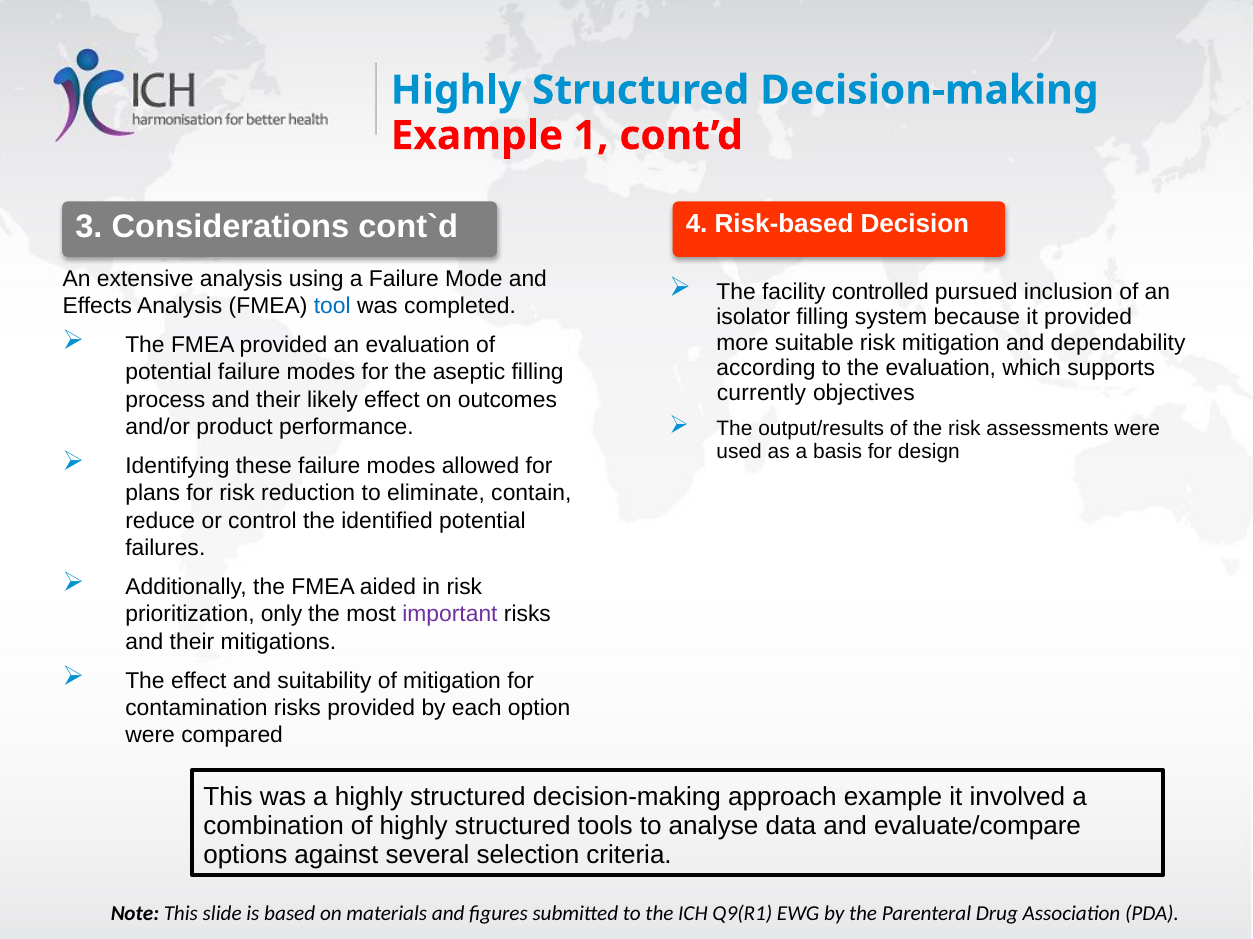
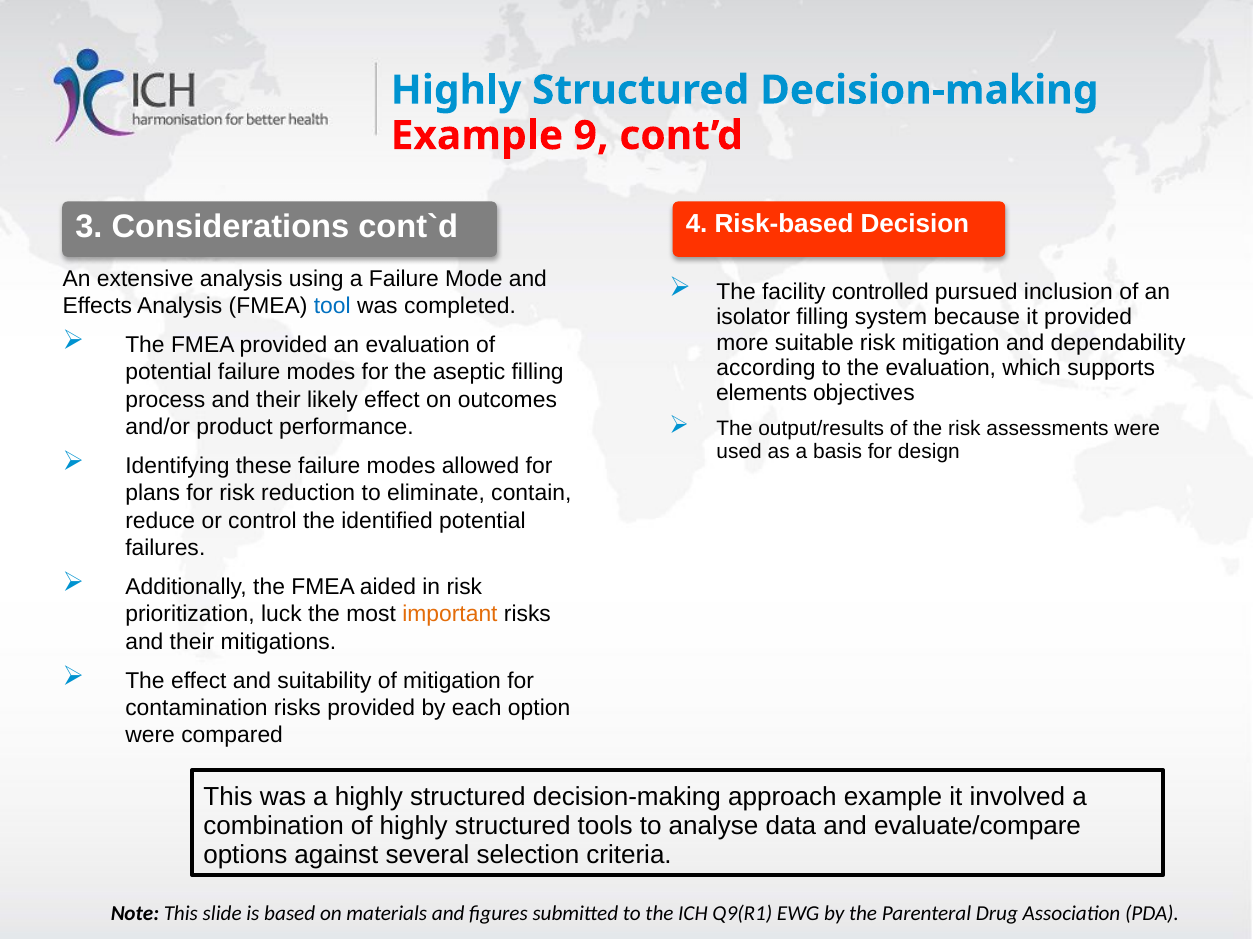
1: 1 -> 9 (591, 136)
currently: currently -> elements (762, 394)
only: only -> luck (281, 615)
important colour: purple -> orange (450, 615)
